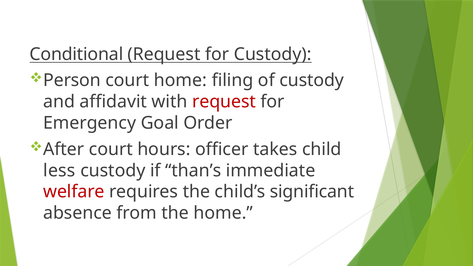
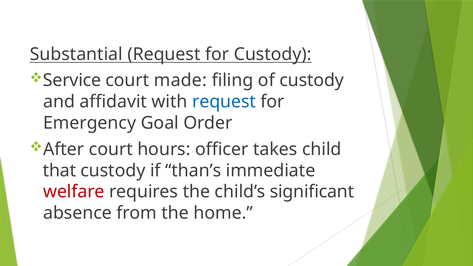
Conditional: Conditional -> Substantial (76, 54)
Person: Person -> Service (72, 80)
court home: home -> made (180, 80)
request colour: red -> blue (224, 102)
less: less -> that (60, 171)
